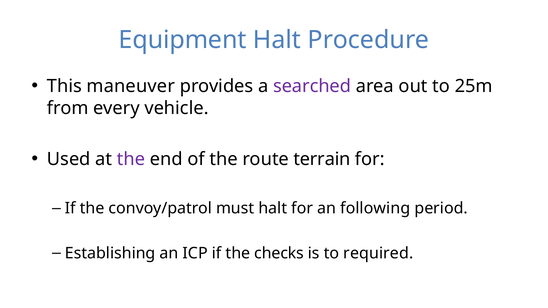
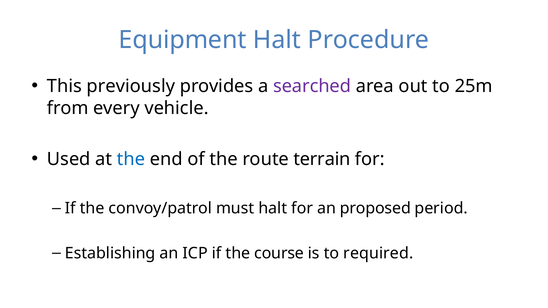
maneuver: maneuver -> previously (131, 86)
the colour: purple -> blue (131, 159)
following: following -> proposed (375, 208)
checks: checks -> course (279, 253)
